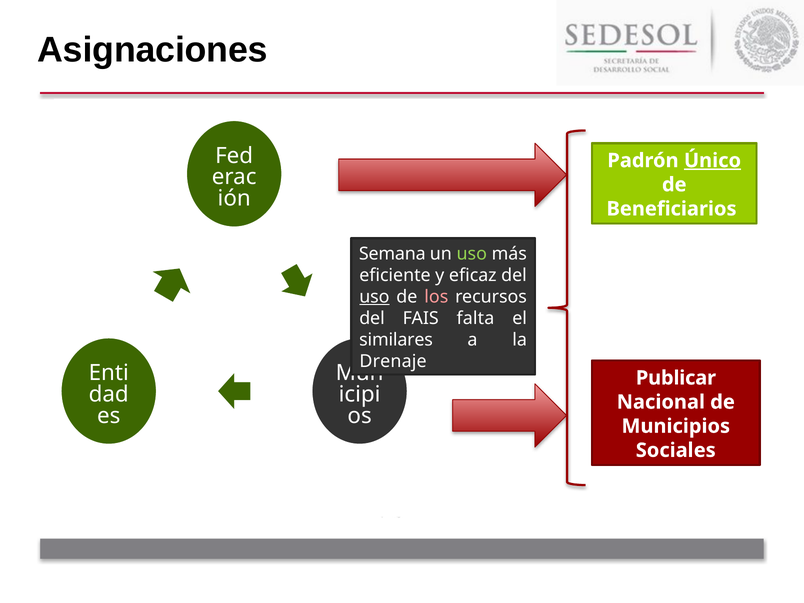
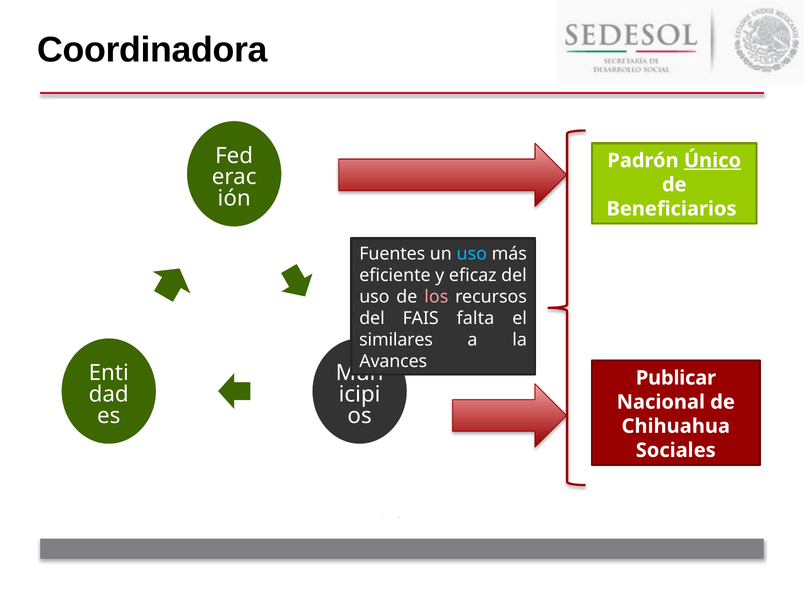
Asignaciones: Asignaciones -> Coordinadora (153, 50)
Semana: Semana -> Fuentes (392, 254)
uso colour: light green -> light blue (472, 254)
uso underline: present -> none (374, 297)
Drenaje: Drenaje -> Avances (393, 361)
Municipios: Municipios -> Chihuahua (676, 426)
